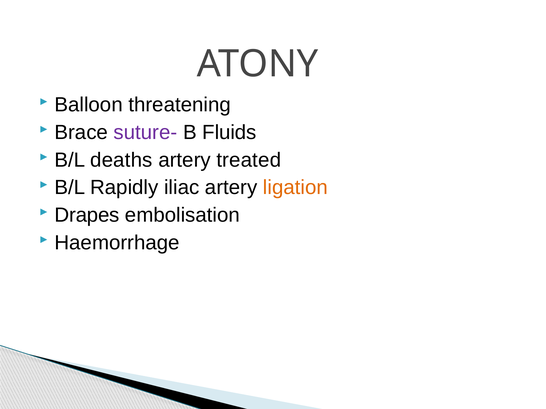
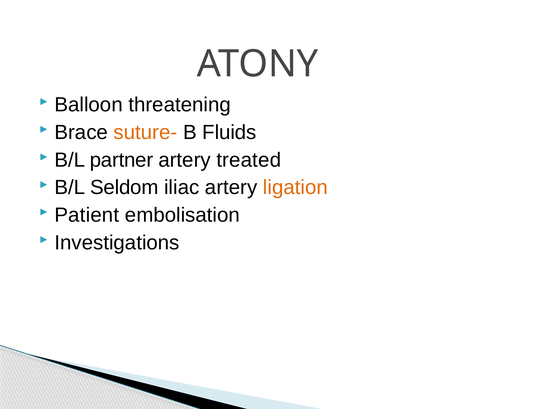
suture- colour: purple -> orange (145, 132)
deaths: deaths -> partner (122, 160)
Rapidly: Rapidly -> Seldom (124, 188)
Drapes: Drapes -> Patient (87, 215)
Haemorrhage: Haemorrhage -> Investigations (117, 243)
